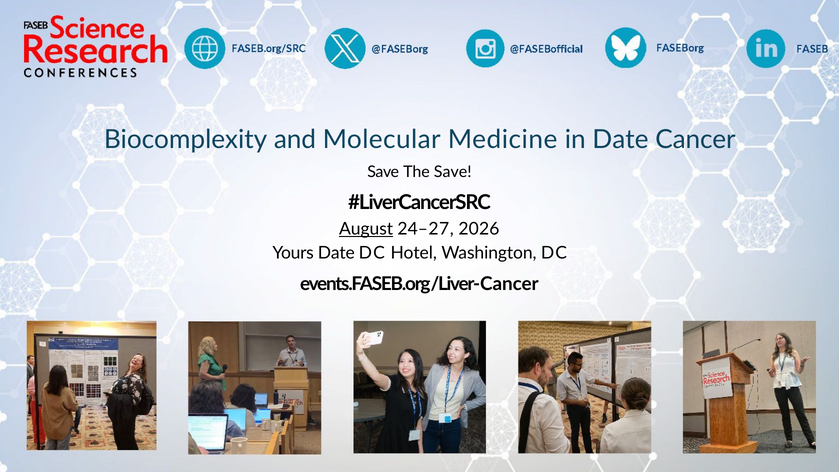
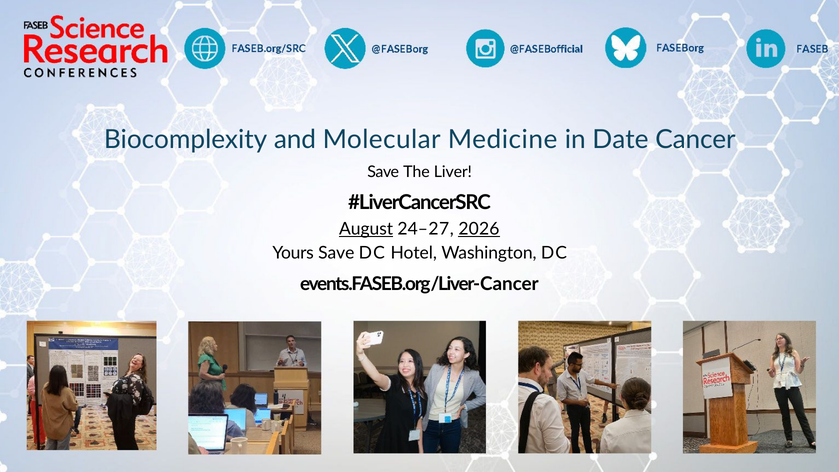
The Save: Save -> Liver (453, 172)
2026 underline: none -> present (479, 229)
Yours Date: Date -> Save (336, 253)
